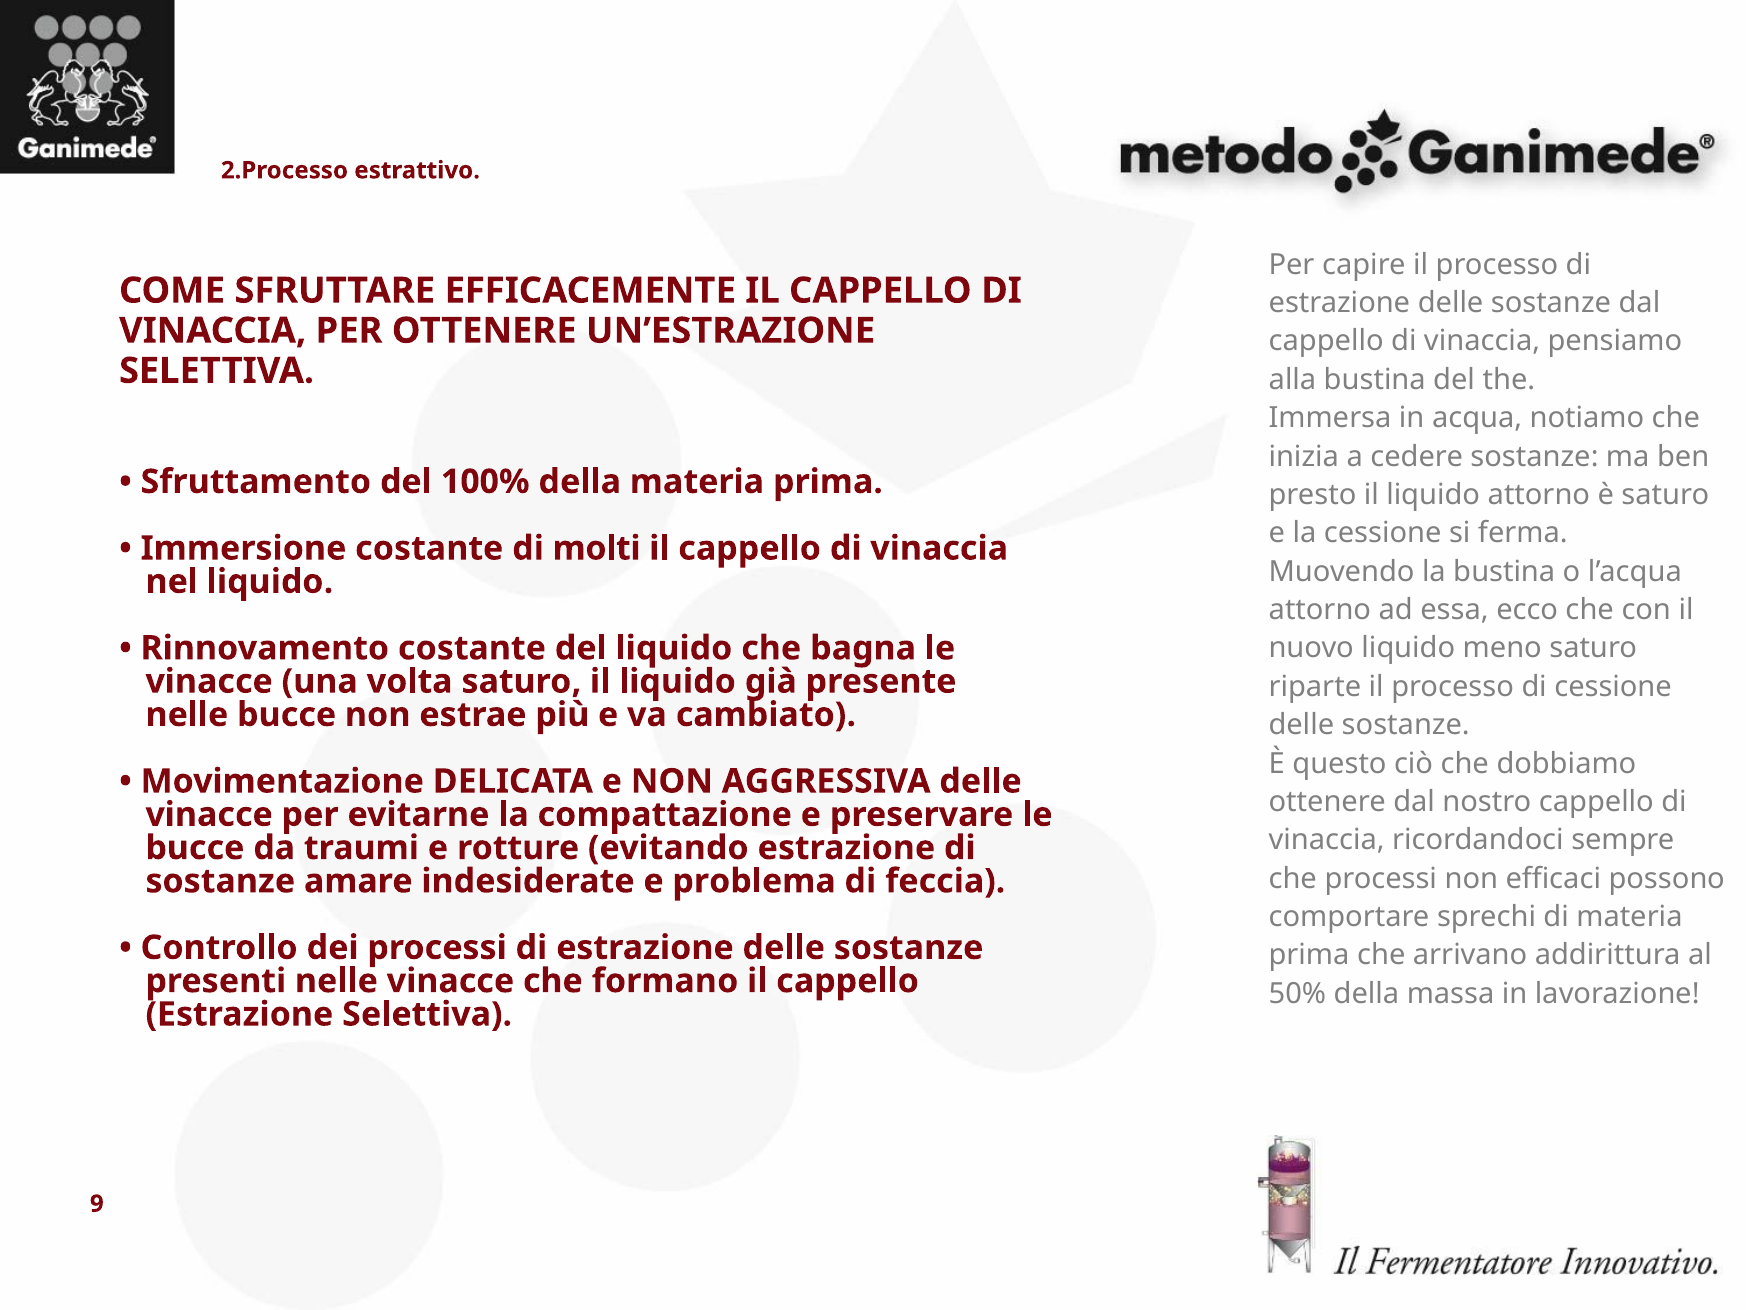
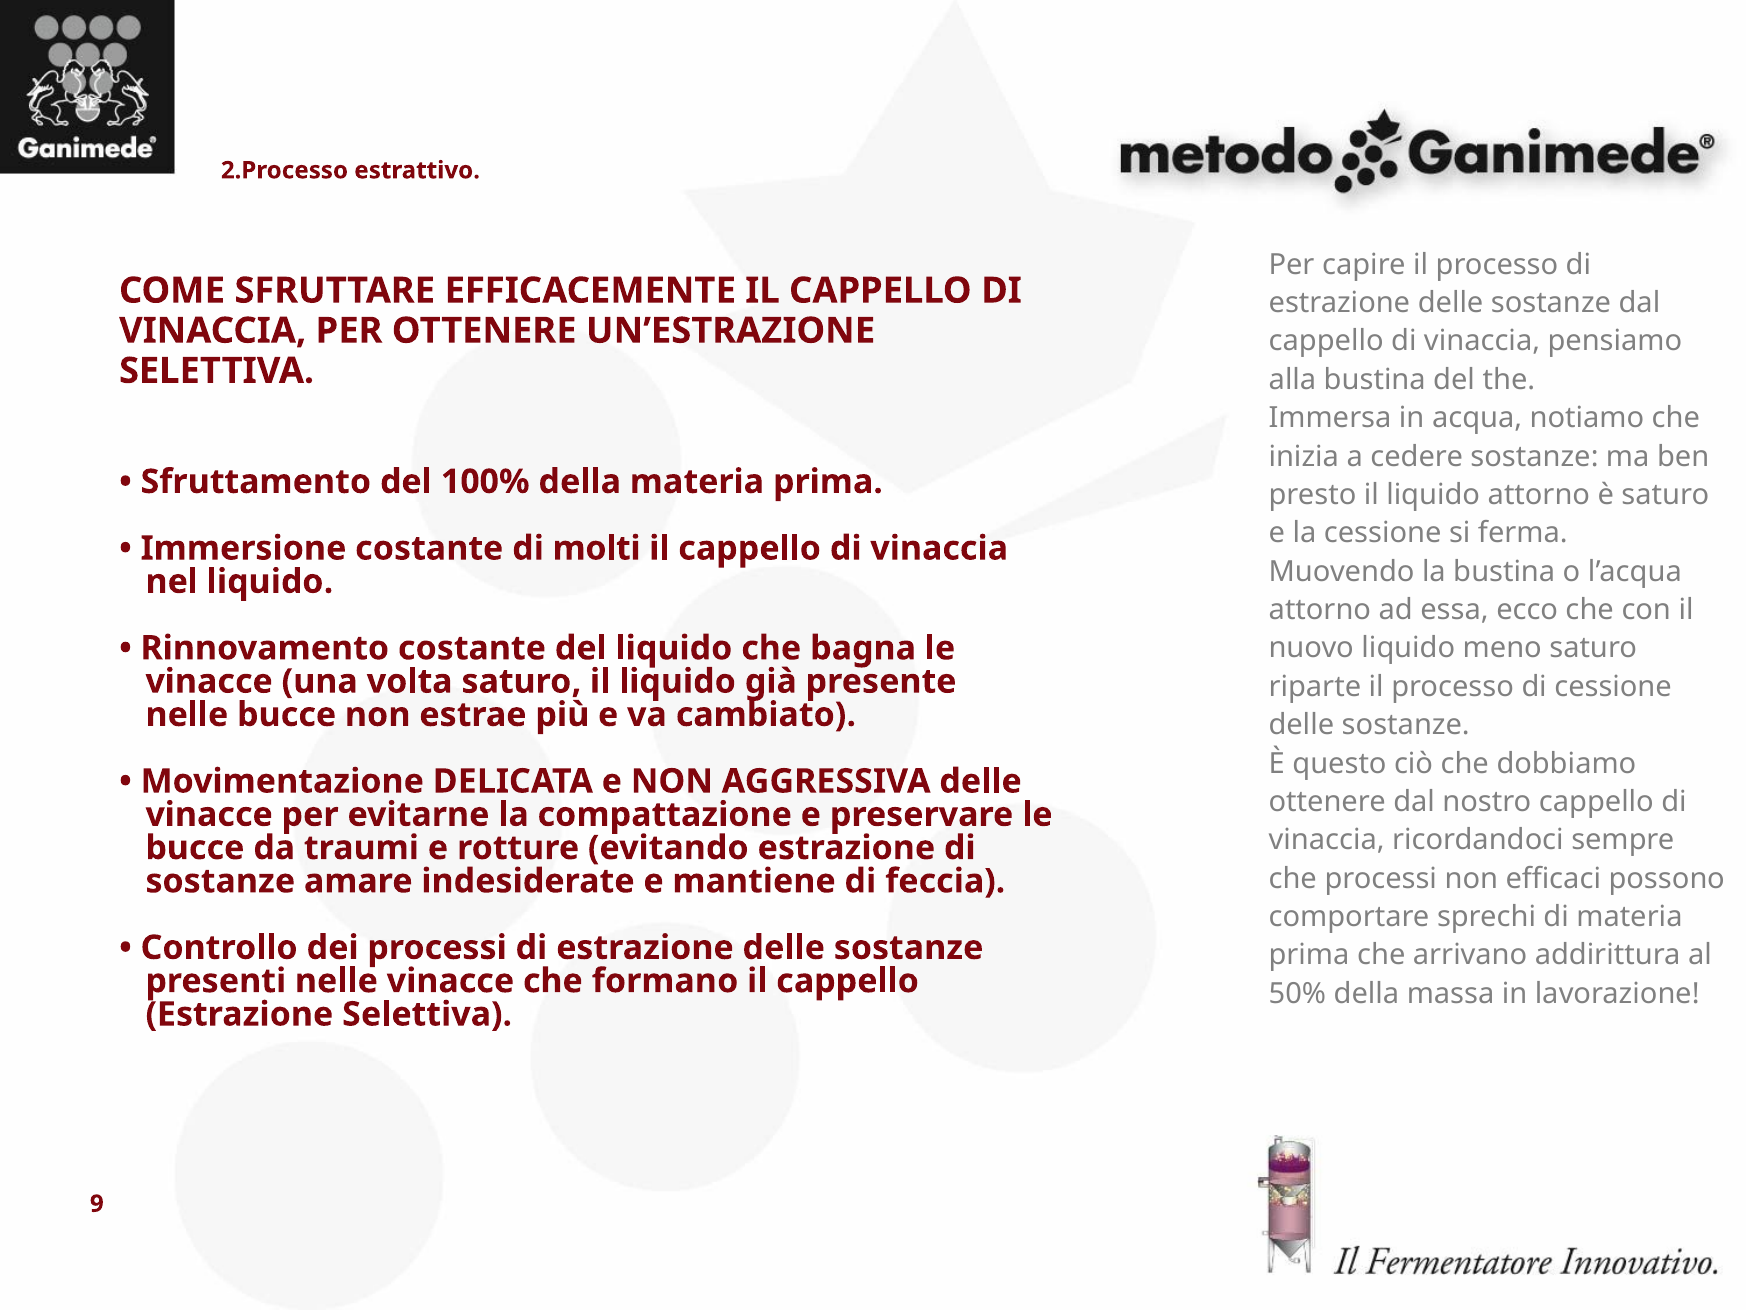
problema: problema -> mantiene (754, 881)
